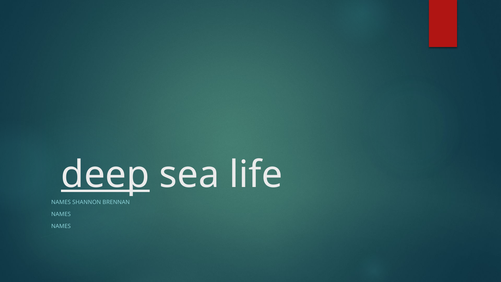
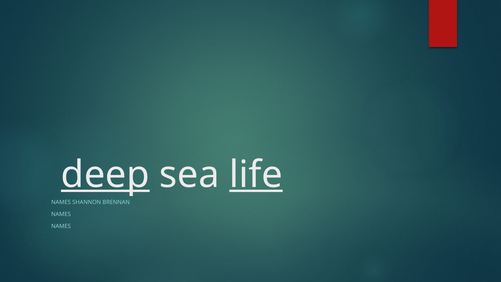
life underline: none -> present (256, 175)
